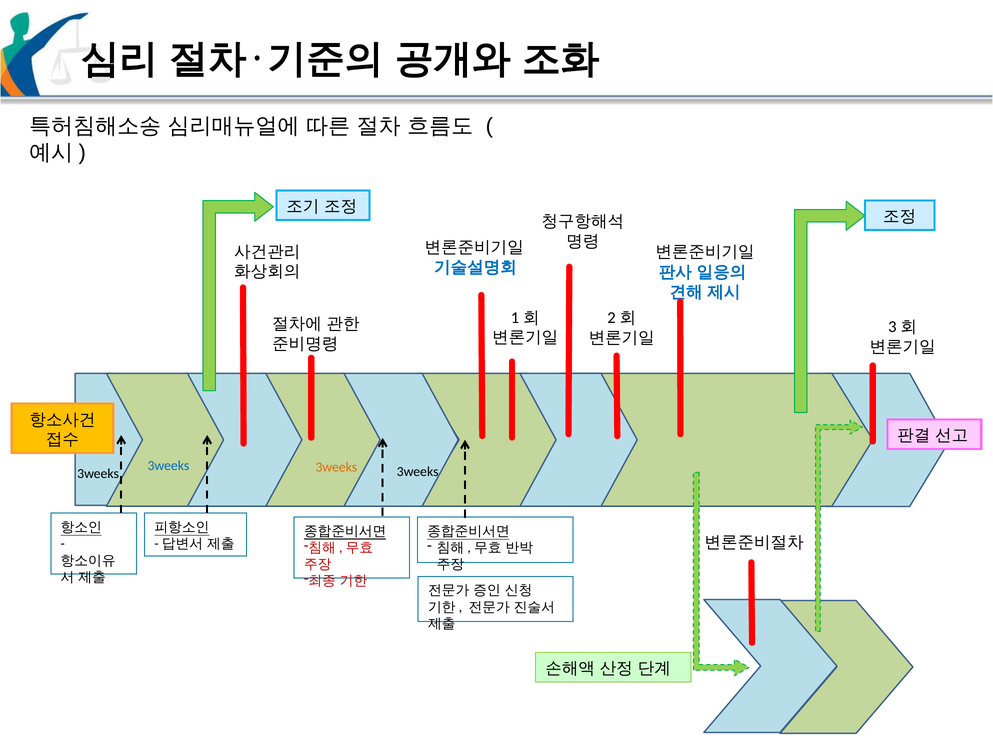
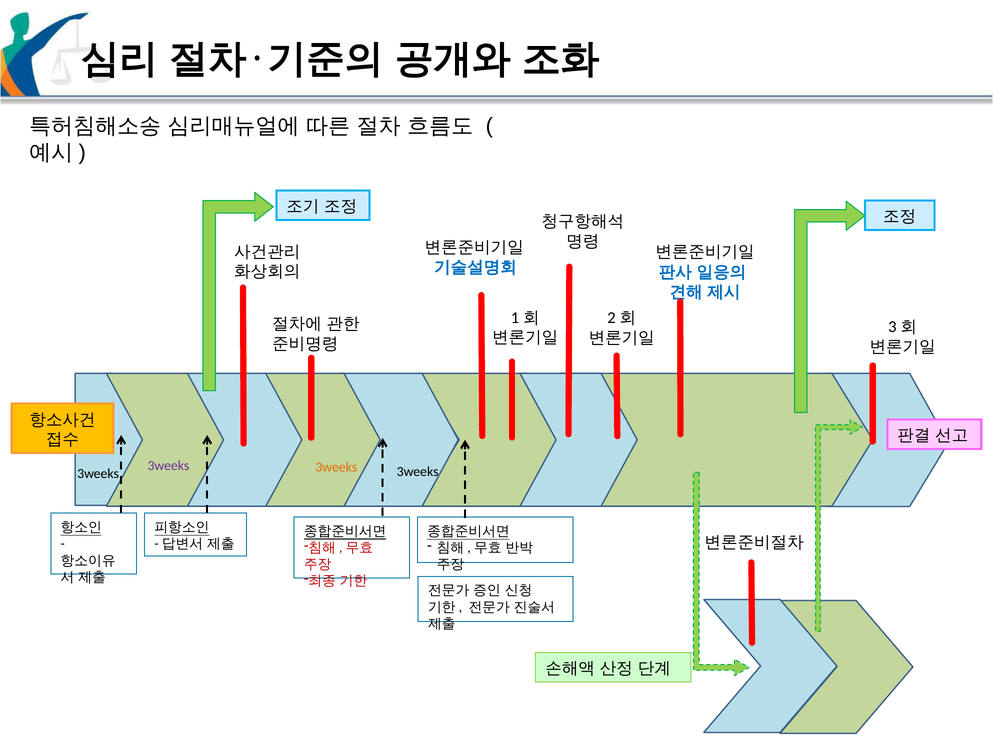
3weeks colour: blue -> purple (168, 466)
